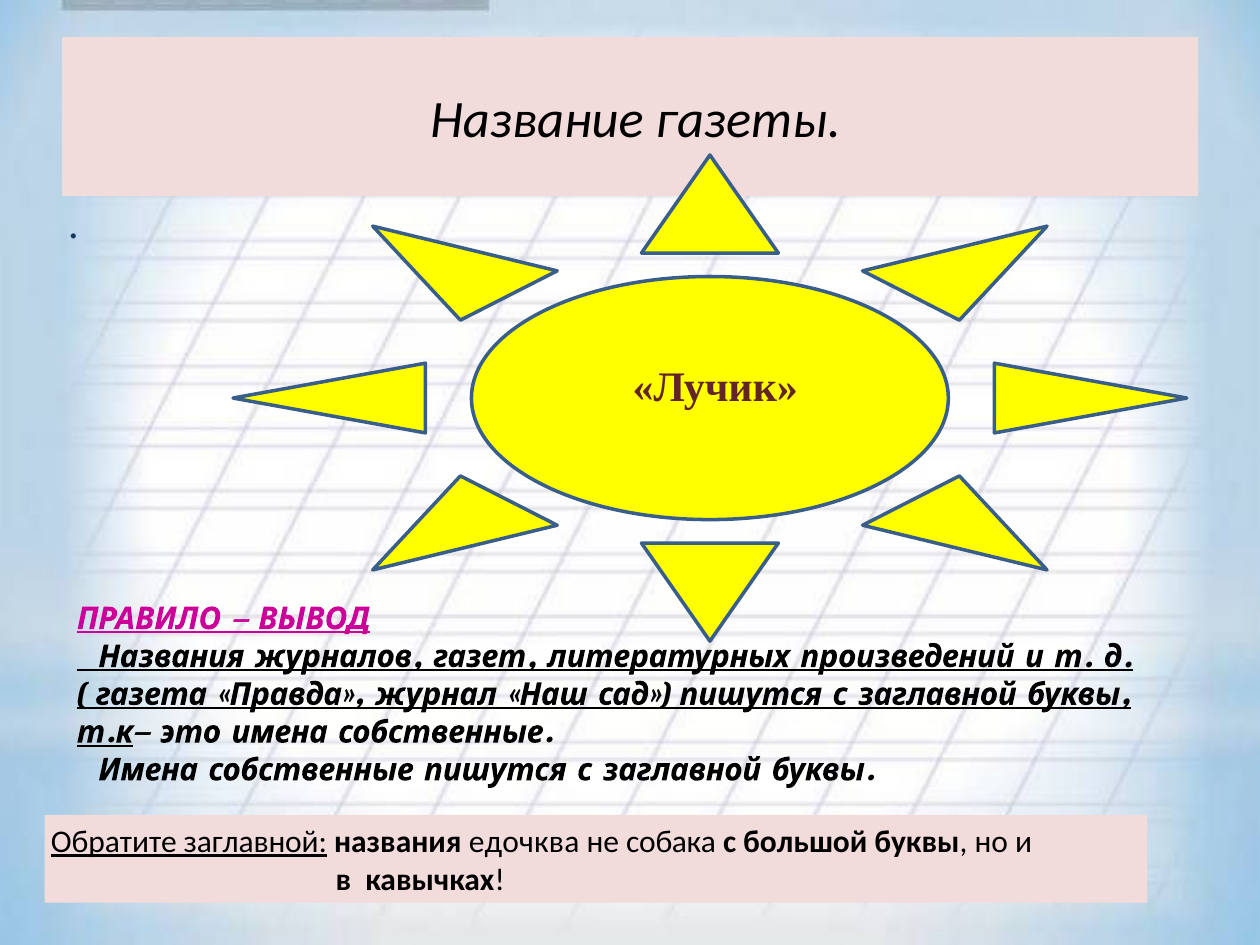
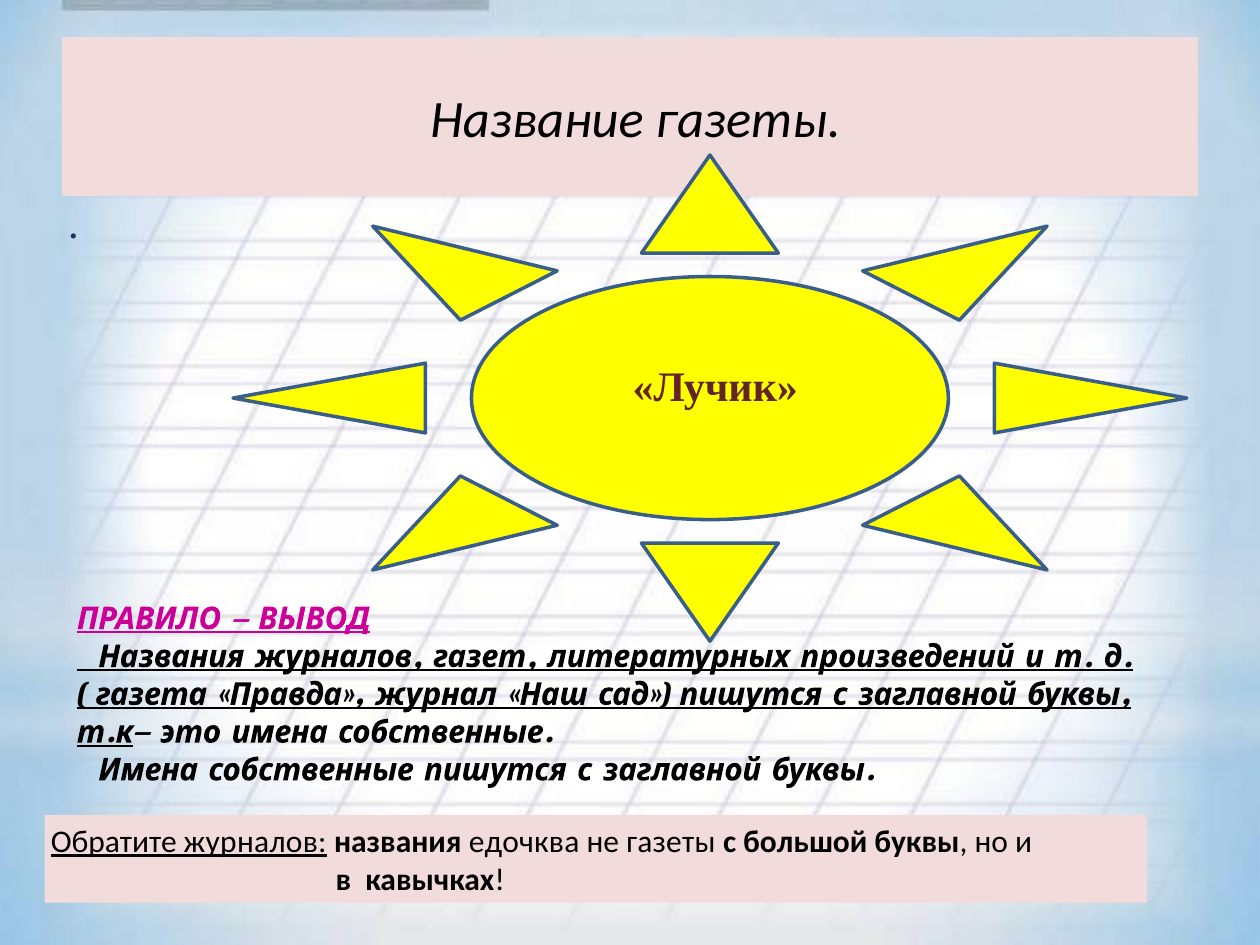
Обратите заглавной: заглавной -> журналов (255, 842)
не собака: собака -> газеты (671, 842)
